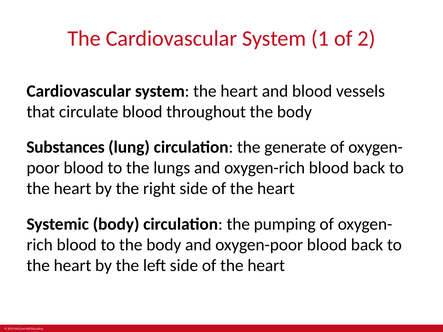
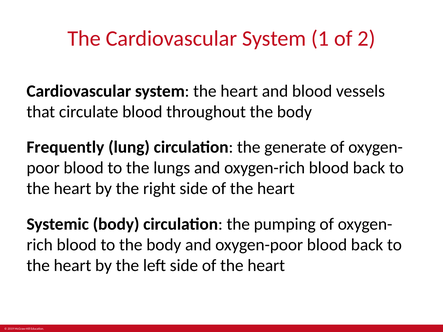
Substances: Substances -> Frequently (65, 147)
